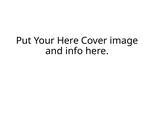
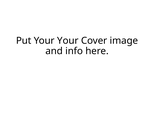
Your Here: Here -> Your (68, 41)
